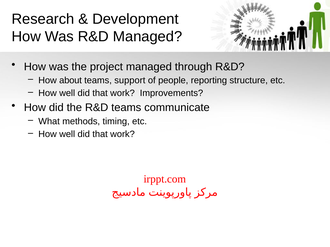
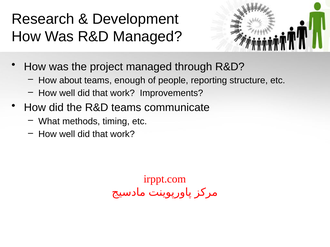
support: support -> enough (130, 81)
